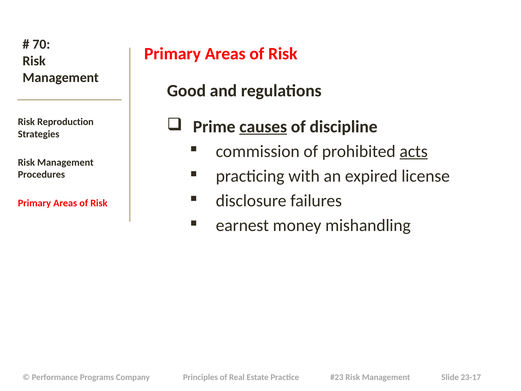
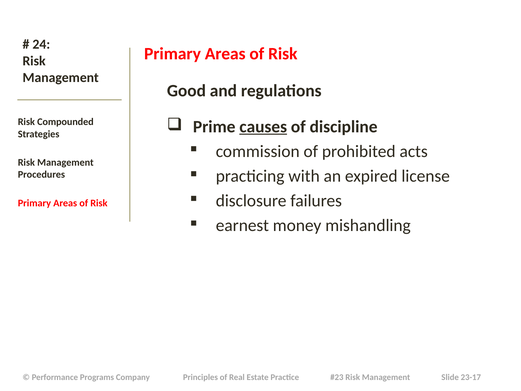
70: 70 -> 24 (41, 44)
Reproduction: Reproduction -> Compounded (65, 122)
acts underline: present -> none (414, 151)
